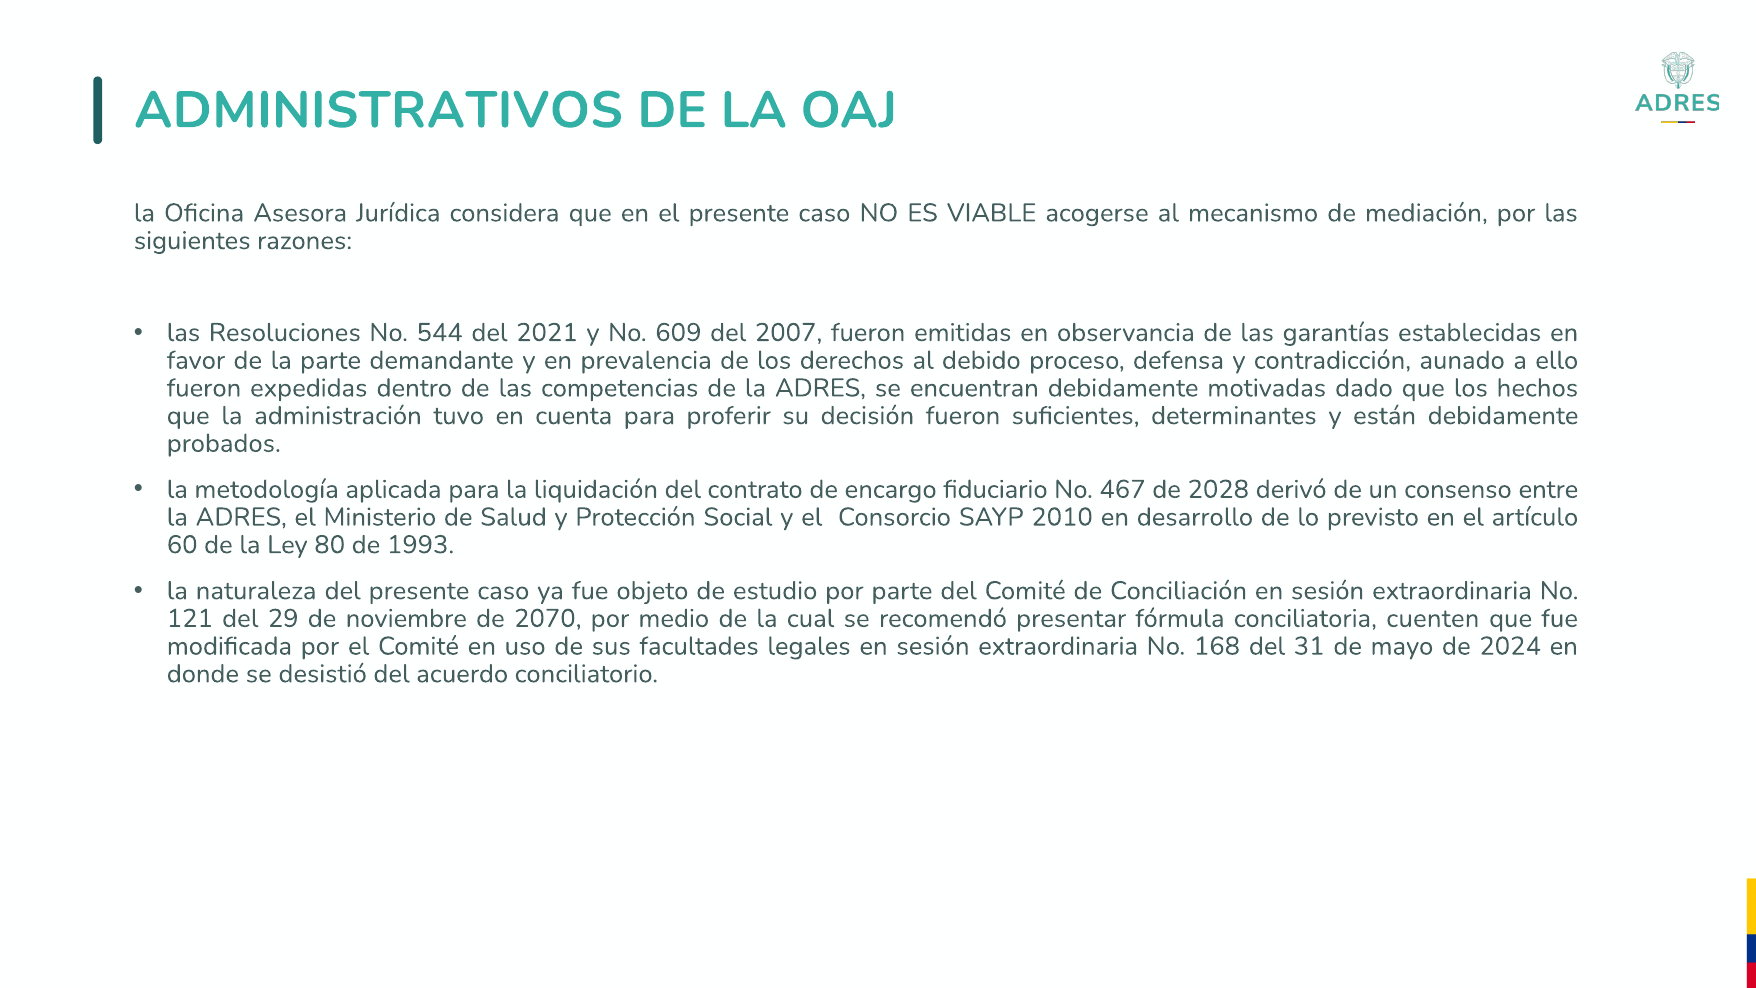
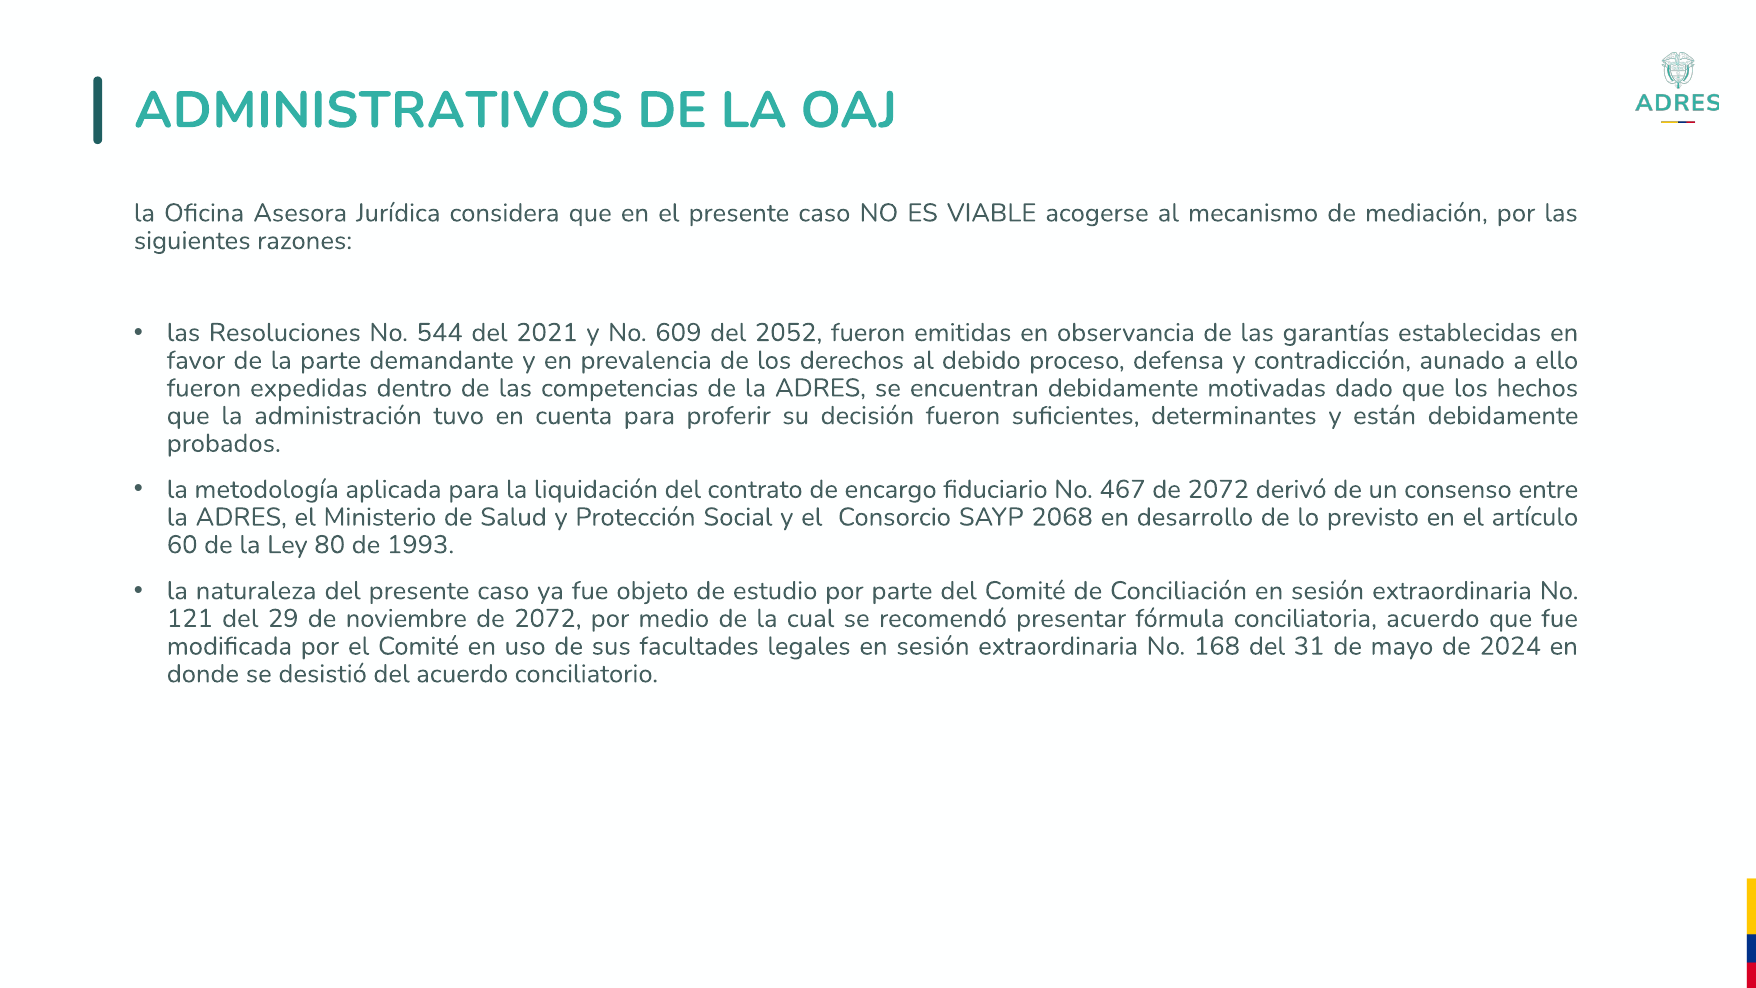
2007: 2007 -> 2052 (789, 333)
467 de 2028: 2028 -> 2072 (1218, 489)
2010: 2010 -> 2068 (1062, 517)
noviembre de 2070: 2070 -> 2072 (548, 618)
conciliatoria cuenten: cuenten -> acuerdo (1433, 618)
